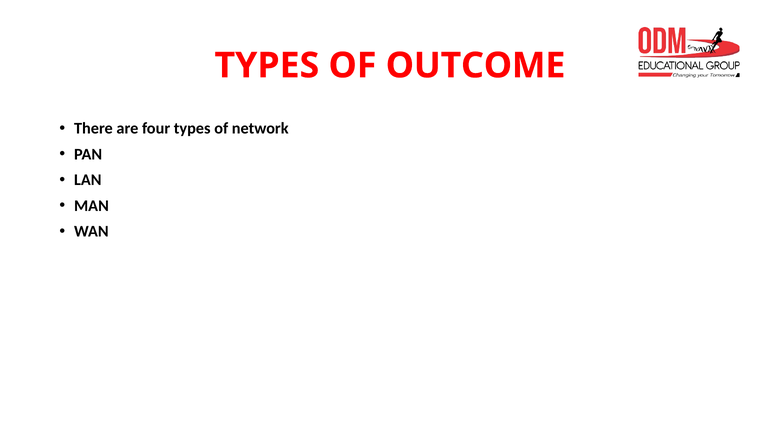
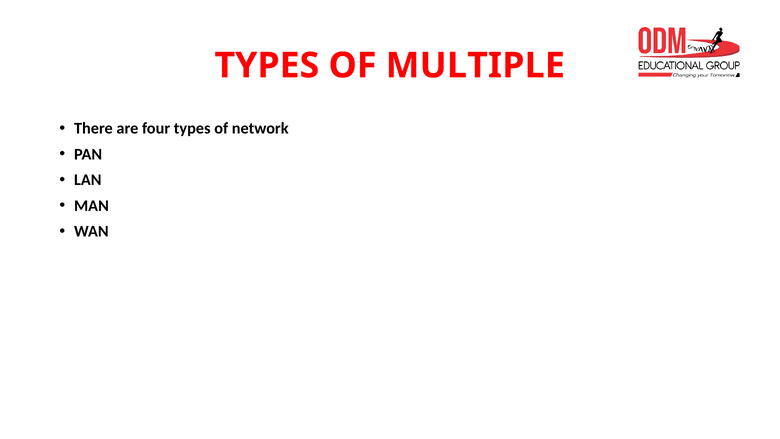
OUTCOME: OUTCOME -> MULTIPLE (475, 66)
